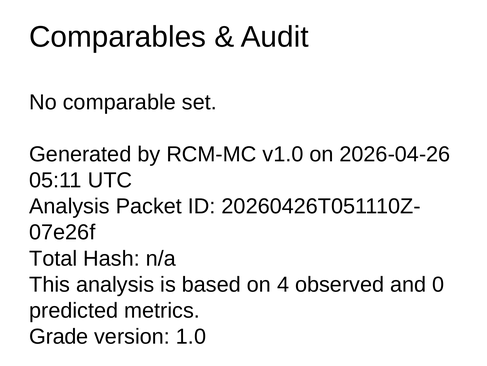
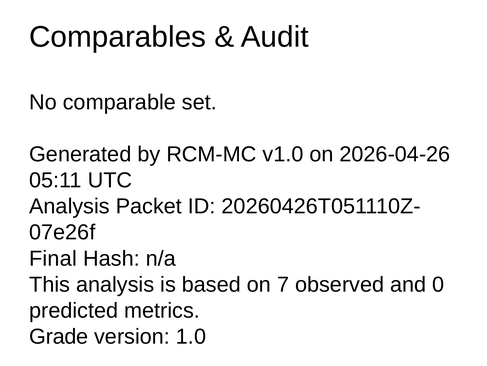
Total: Total -> Final (53, 258)
4: 4 -> 7 (283, 284)
